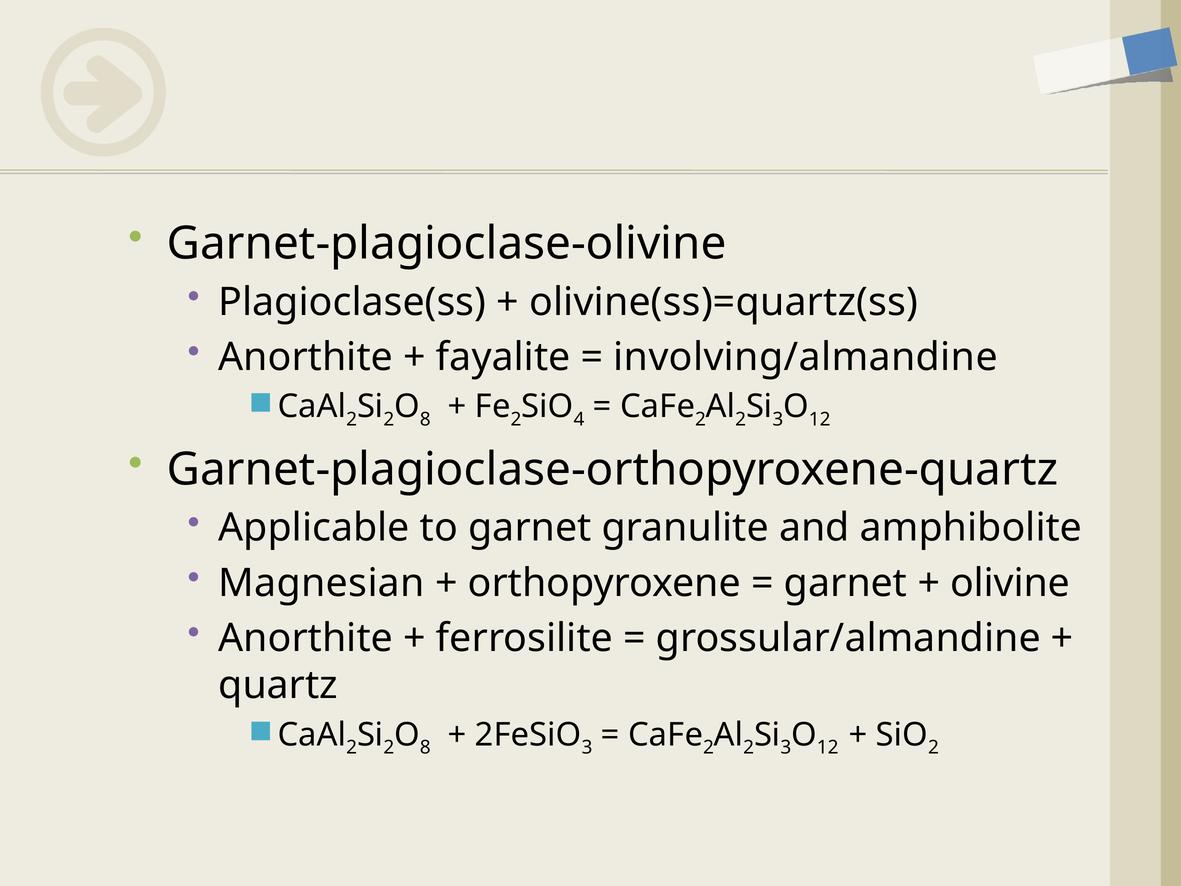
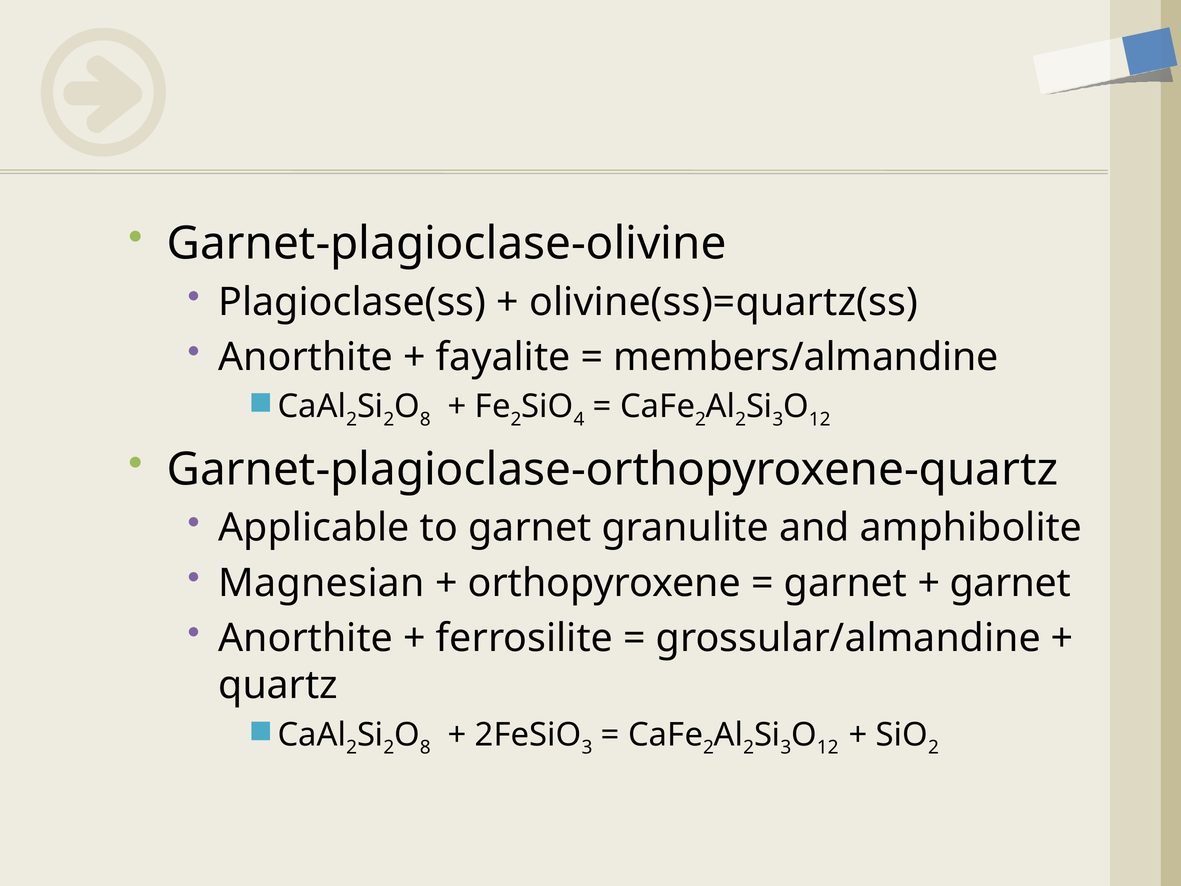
involving/almandine: involving/almandine -> members/almandine (806, 357)
olivine: olivine -> garnet (1010, 583)
